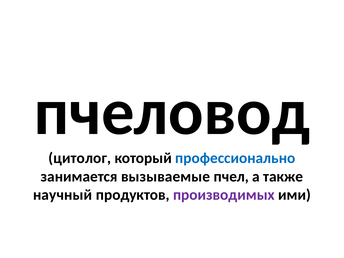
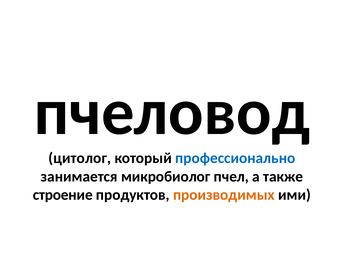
вызываемые: вызываемые -> микробиолог (166, 177)
научный: научный -> строение (63, 195)
производимых colour: purple -> orange (224, 195)
